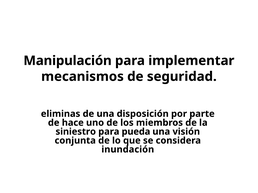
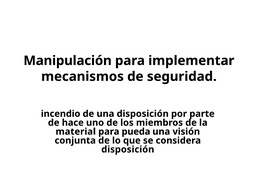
eliminas: eliminas -> incendio (61, 114)
siniestro: siniestro -> material (76, 132)
inundación: inundación -> disposición (128, 150)
